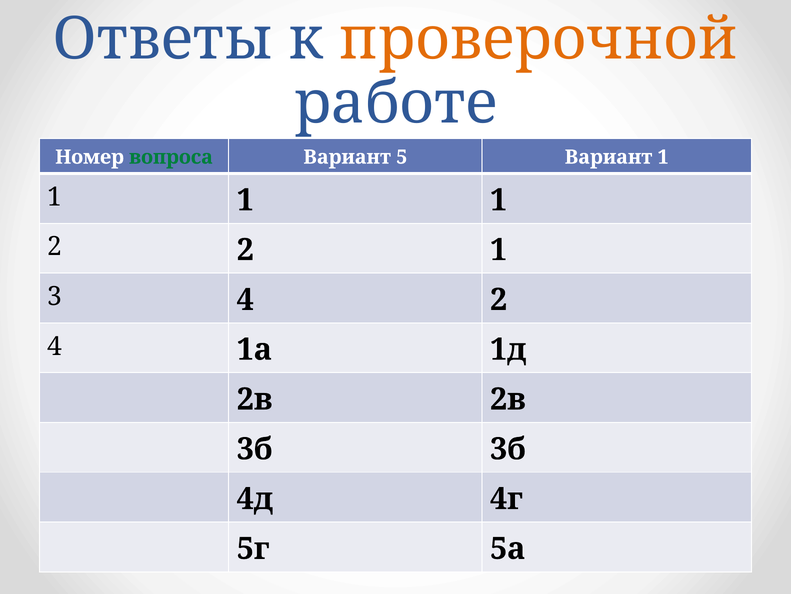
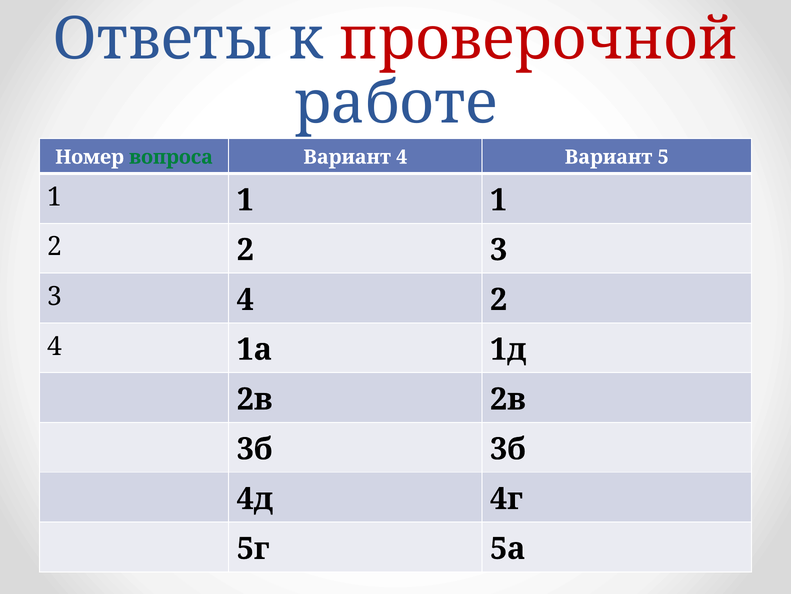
проверочной colour: orange -> red (538, 39)
Вариант 5: 5 -> 4 (402, 157)
Вариант 1: 1 -> 5 (663, 157)
2 1: 1 -> 3 (499, 250)
